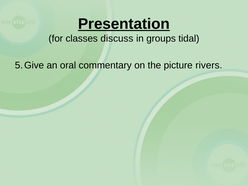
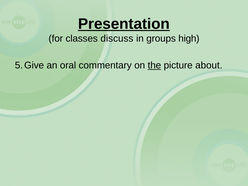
tidal: tidal -> high (189, 38)
the underline: none -> present (154, 65)
rivers: rivers -> about (209, 65)
